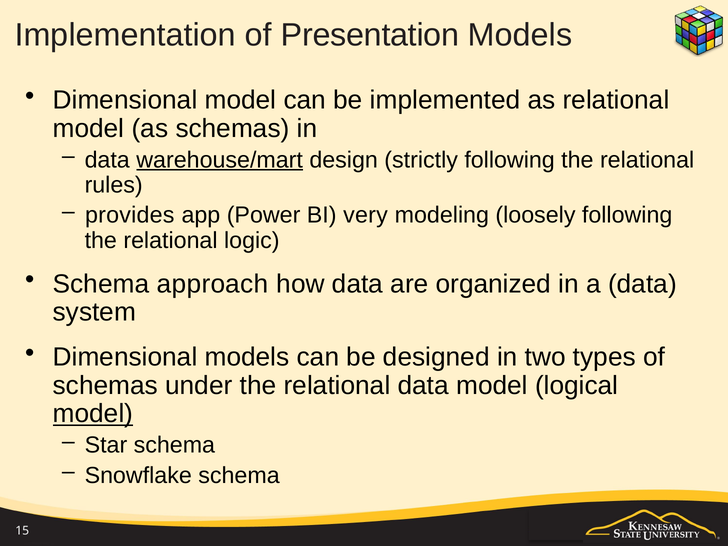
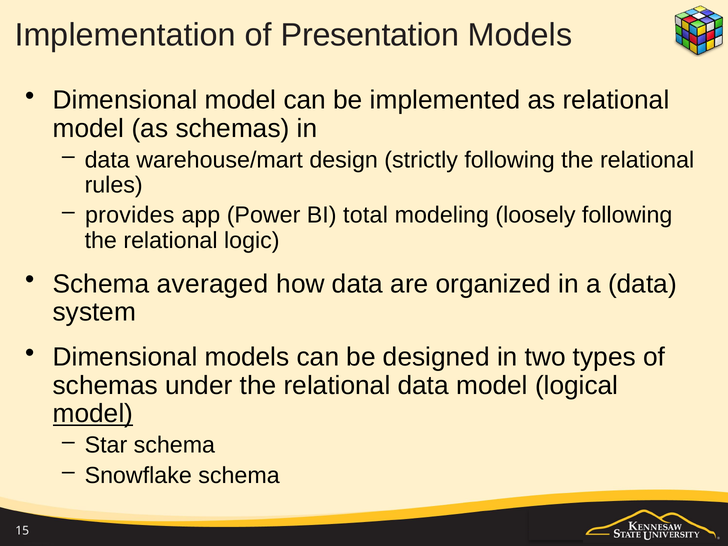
warehouse/mart underline: present -> none (220, 160)
very: very -> total (366, 215)
approach: approach -> averaged (213, 284)
